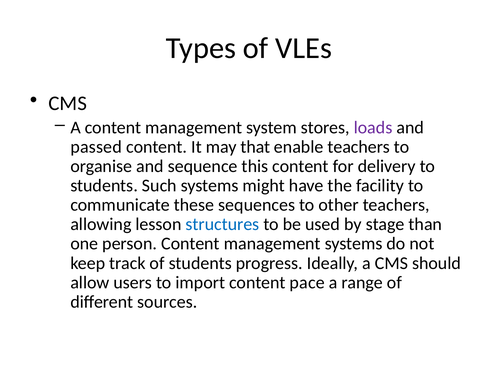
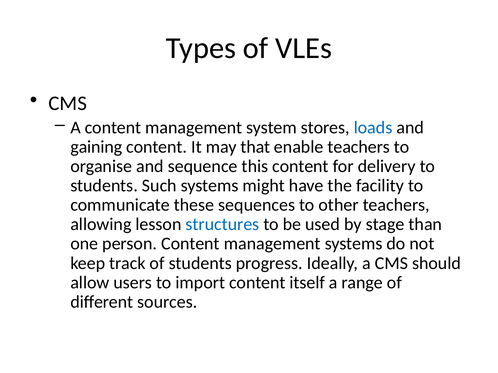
loads colour: purple -> blue (373, 128)
passed: passed -> gaining (96, 147)
pace: pace -> itself (307, 283)
